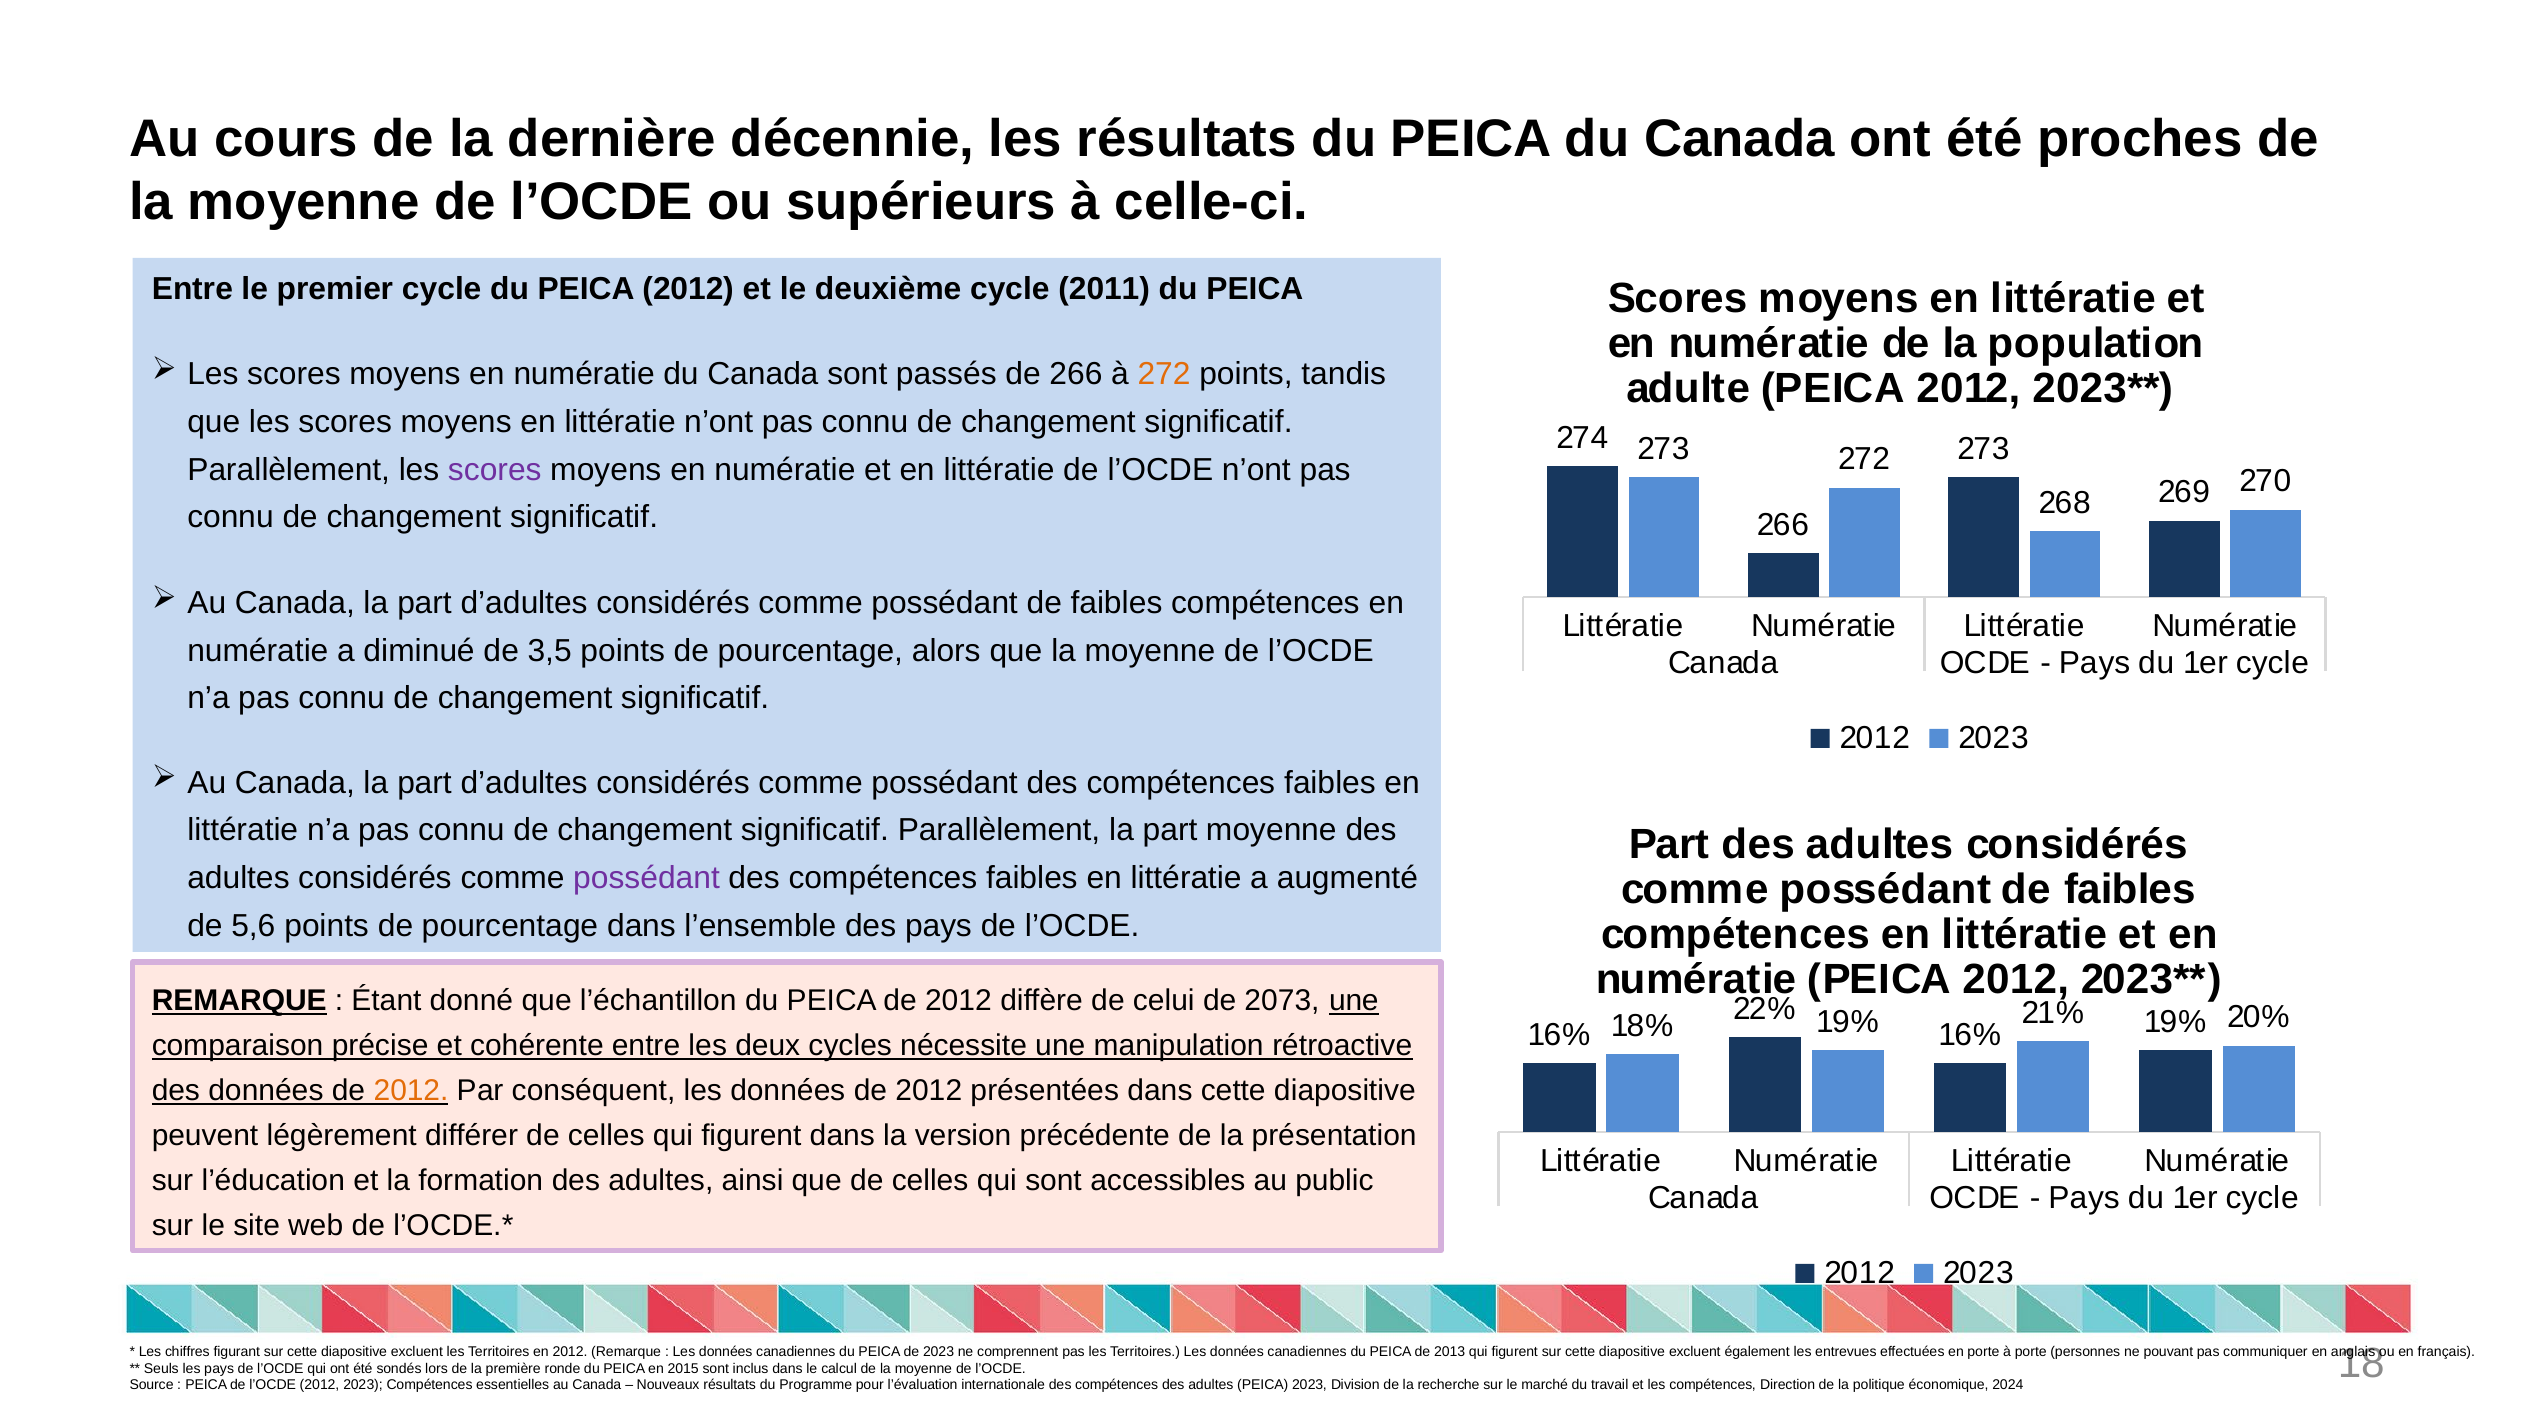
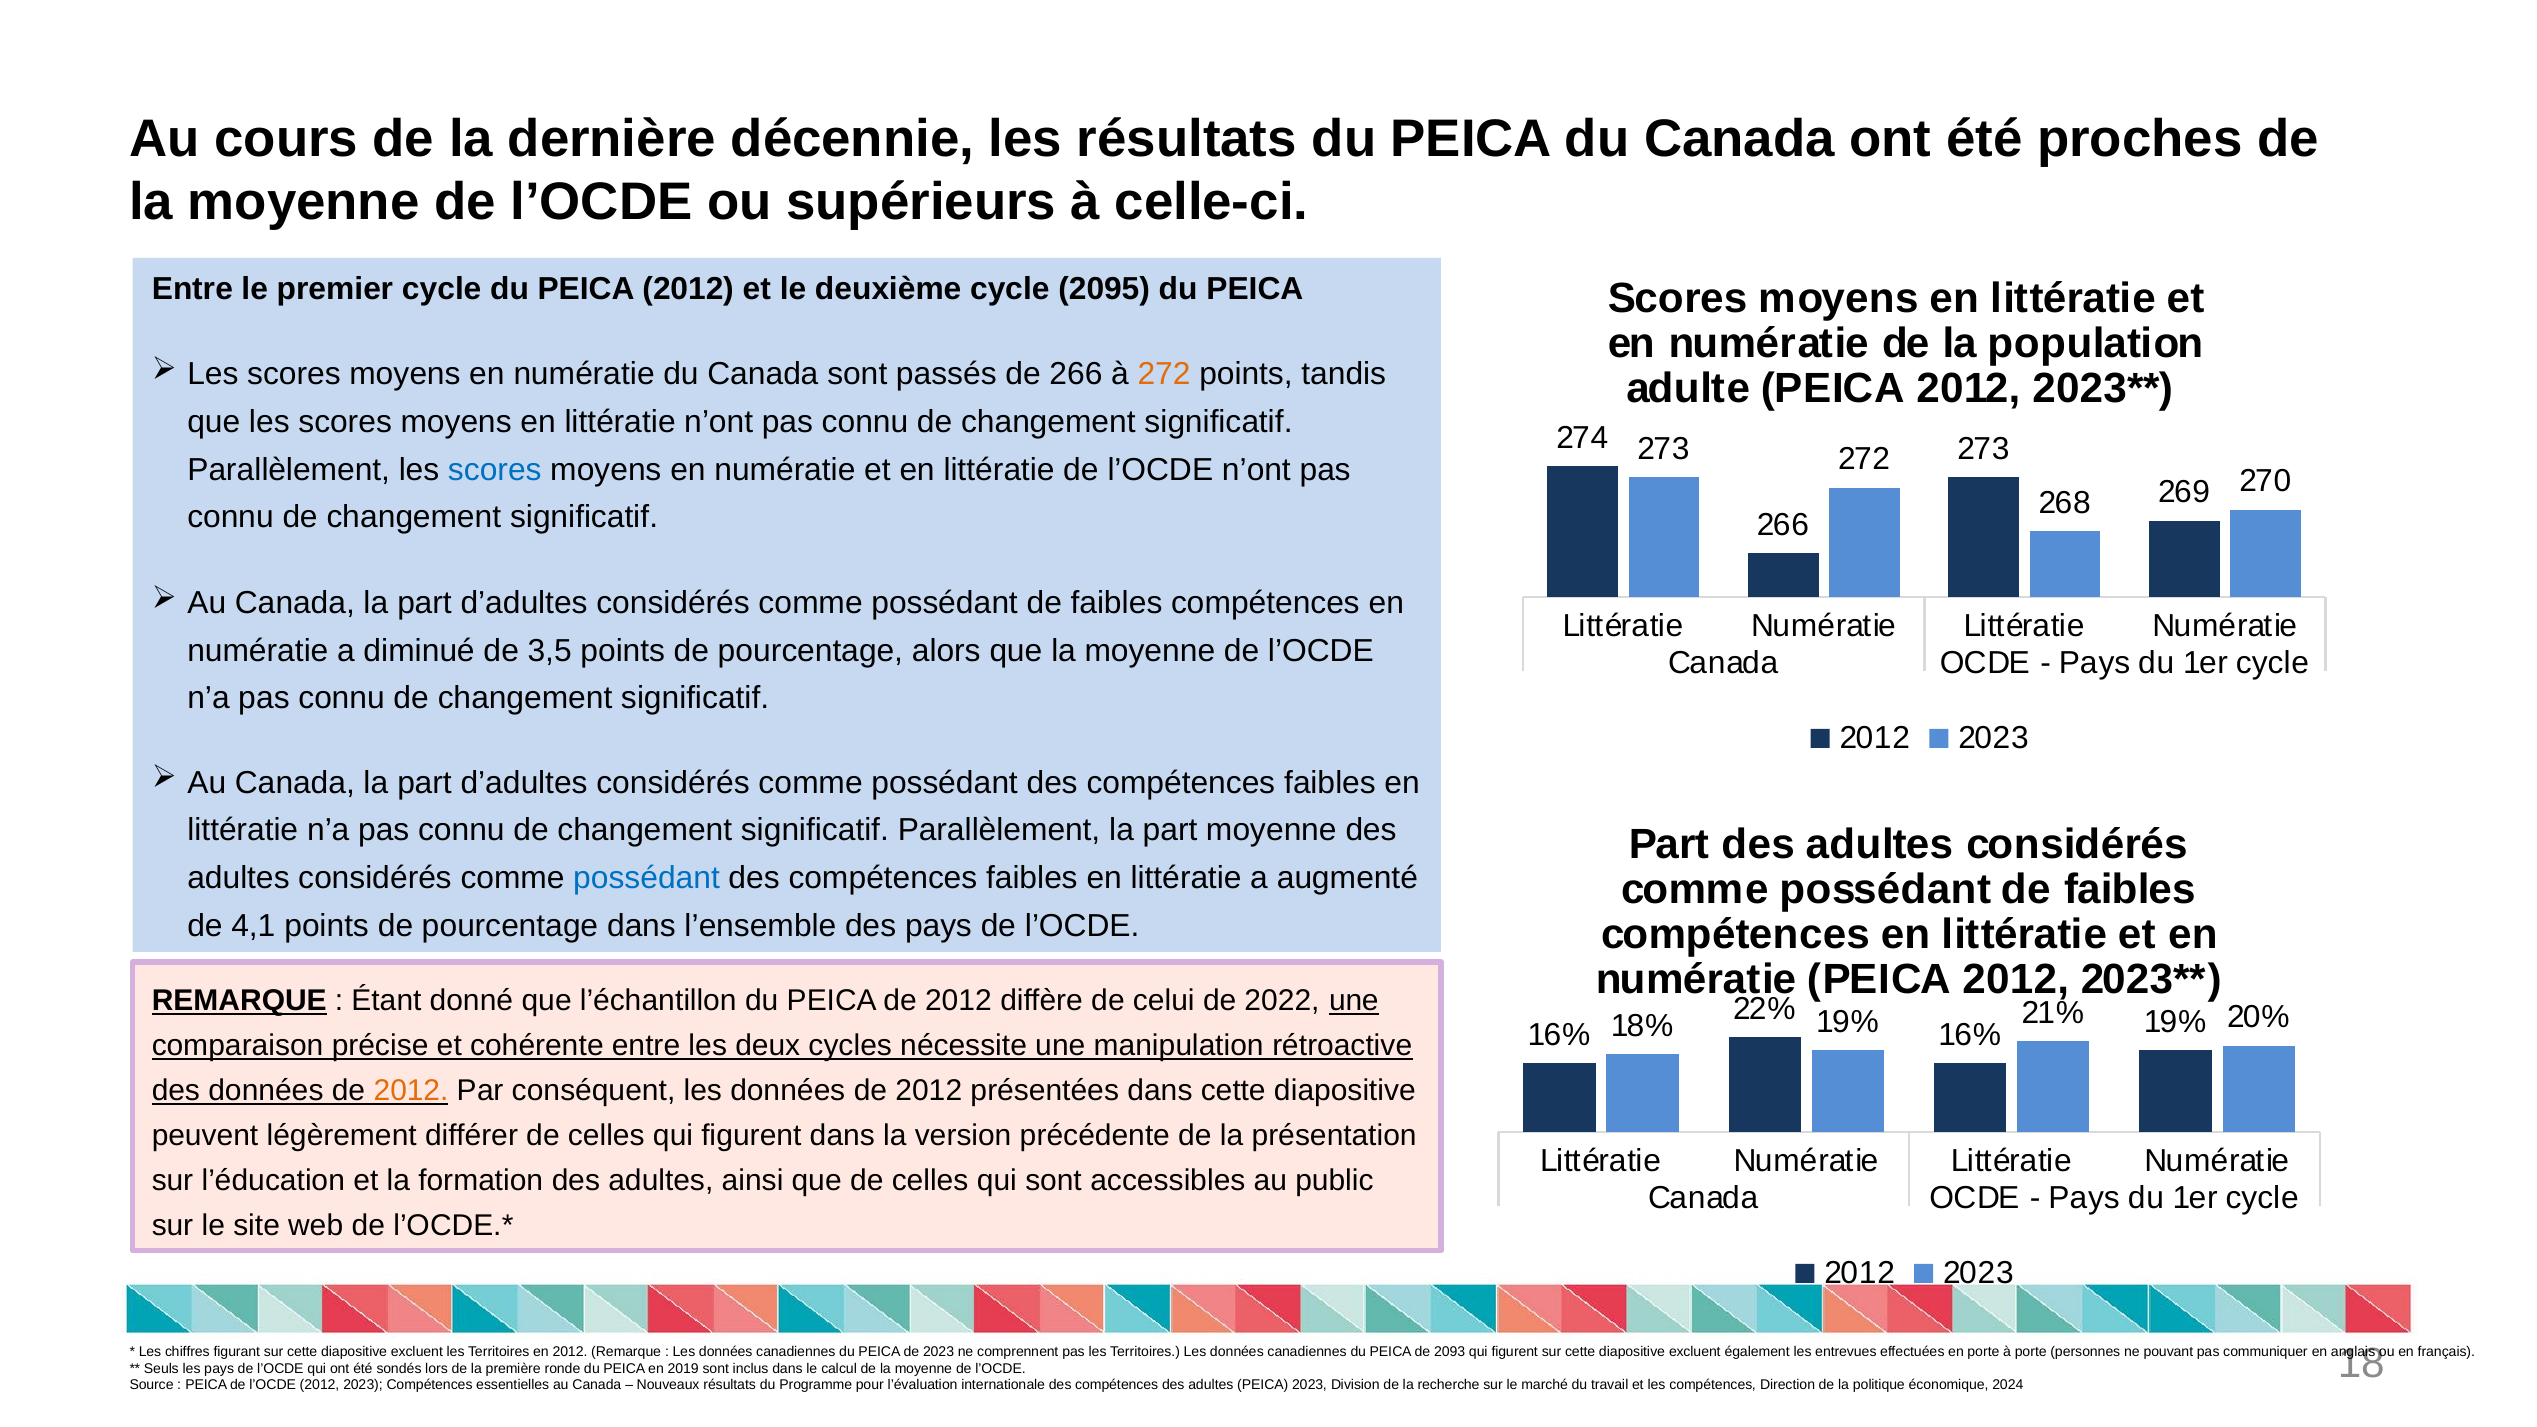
2011: 2011 -> 2095 (1104, 289)
scores colour: purple -> blue (495, 470)
possédant colour: purple -> blue (647, 878)
5,6: 5,6 -> 4,1 (253, 926)
2073: 2073 -> 2022 (1282, 1001)
2013: 2013 -> 2093 (1450, 1352)
2015: 2015 -> 2019 (683, 1369)
